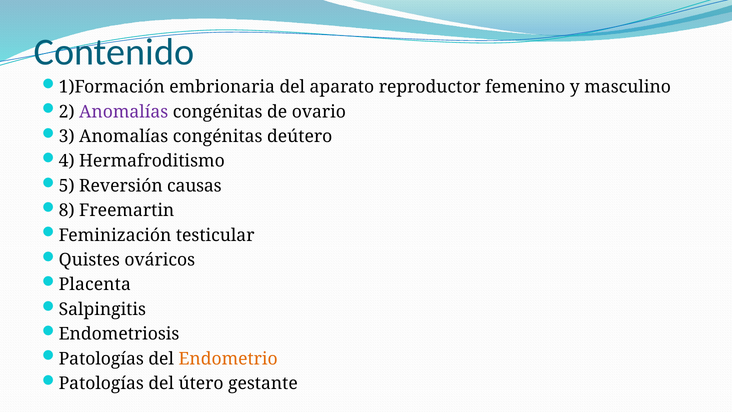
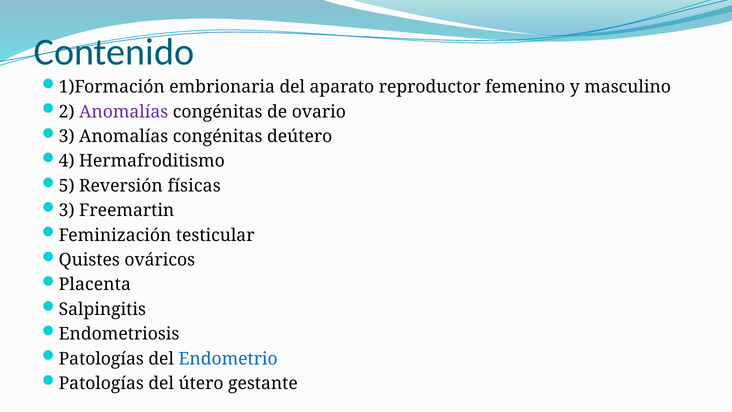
causas: causas -> físicas (194, 186)
8: 8 -> 3 (67, 210)
Endometrio colour: orange -> blue (228, 358)
